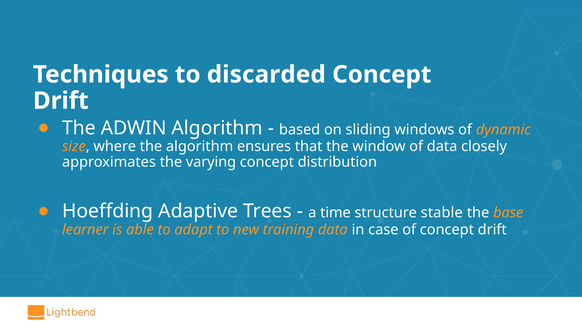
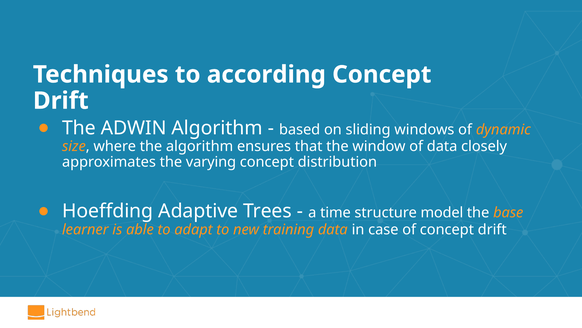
discarded: discarded -> according (266, 74)
stable: stable -> model (442, 212)
